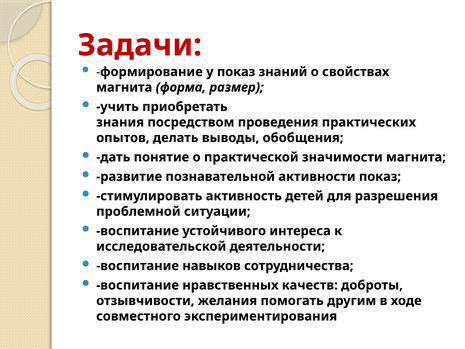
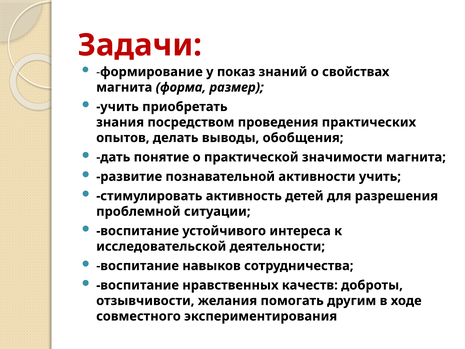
активности показ: показ -> учить (380, 176)
